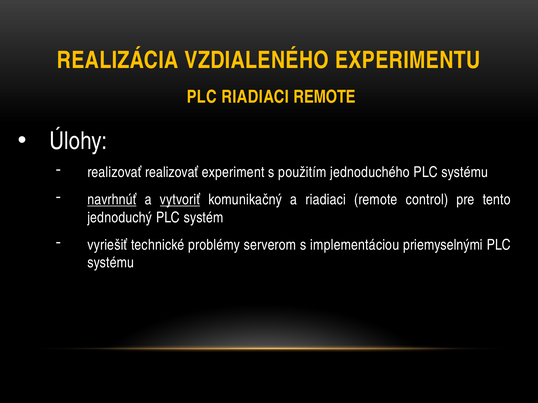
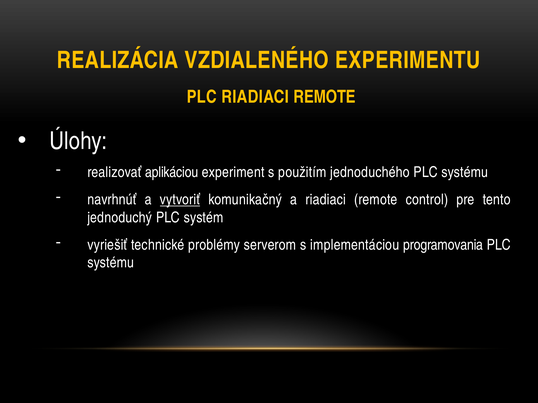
realizovať realizovať: realizovať -> aplikáciou (172, 172)
navrhnúť underline: present -> none (112, 200)
priemyselnými: priemyselnými -> programovania (443, 245)
